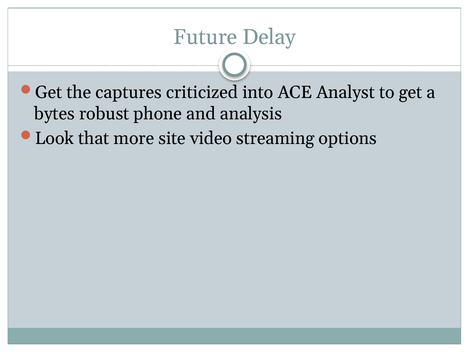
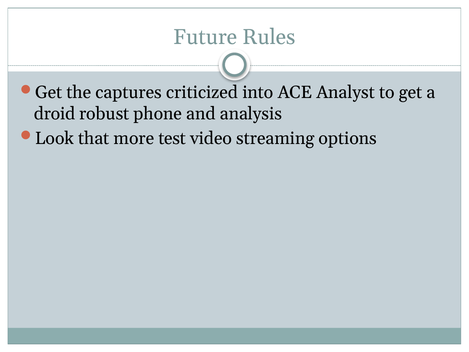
Delay: Delay -> Rules (269, 37)
bytes: bytes -> droid (55, 114)
site: site -> test (172, 138)
